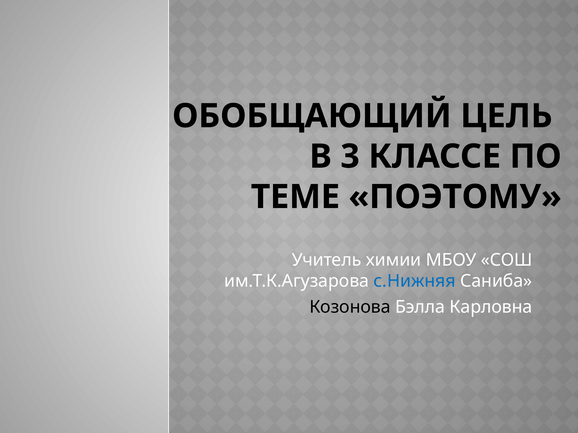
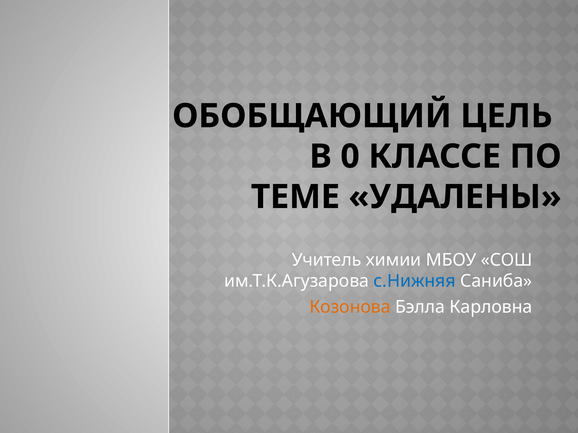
3: 3 -> 0 (350, 157)
ПОЭТОМУ: ПОЭТОМУ -> УДАЛЕНЫ (455, 197)
Козонова colour: black -> orange (350, 307)
